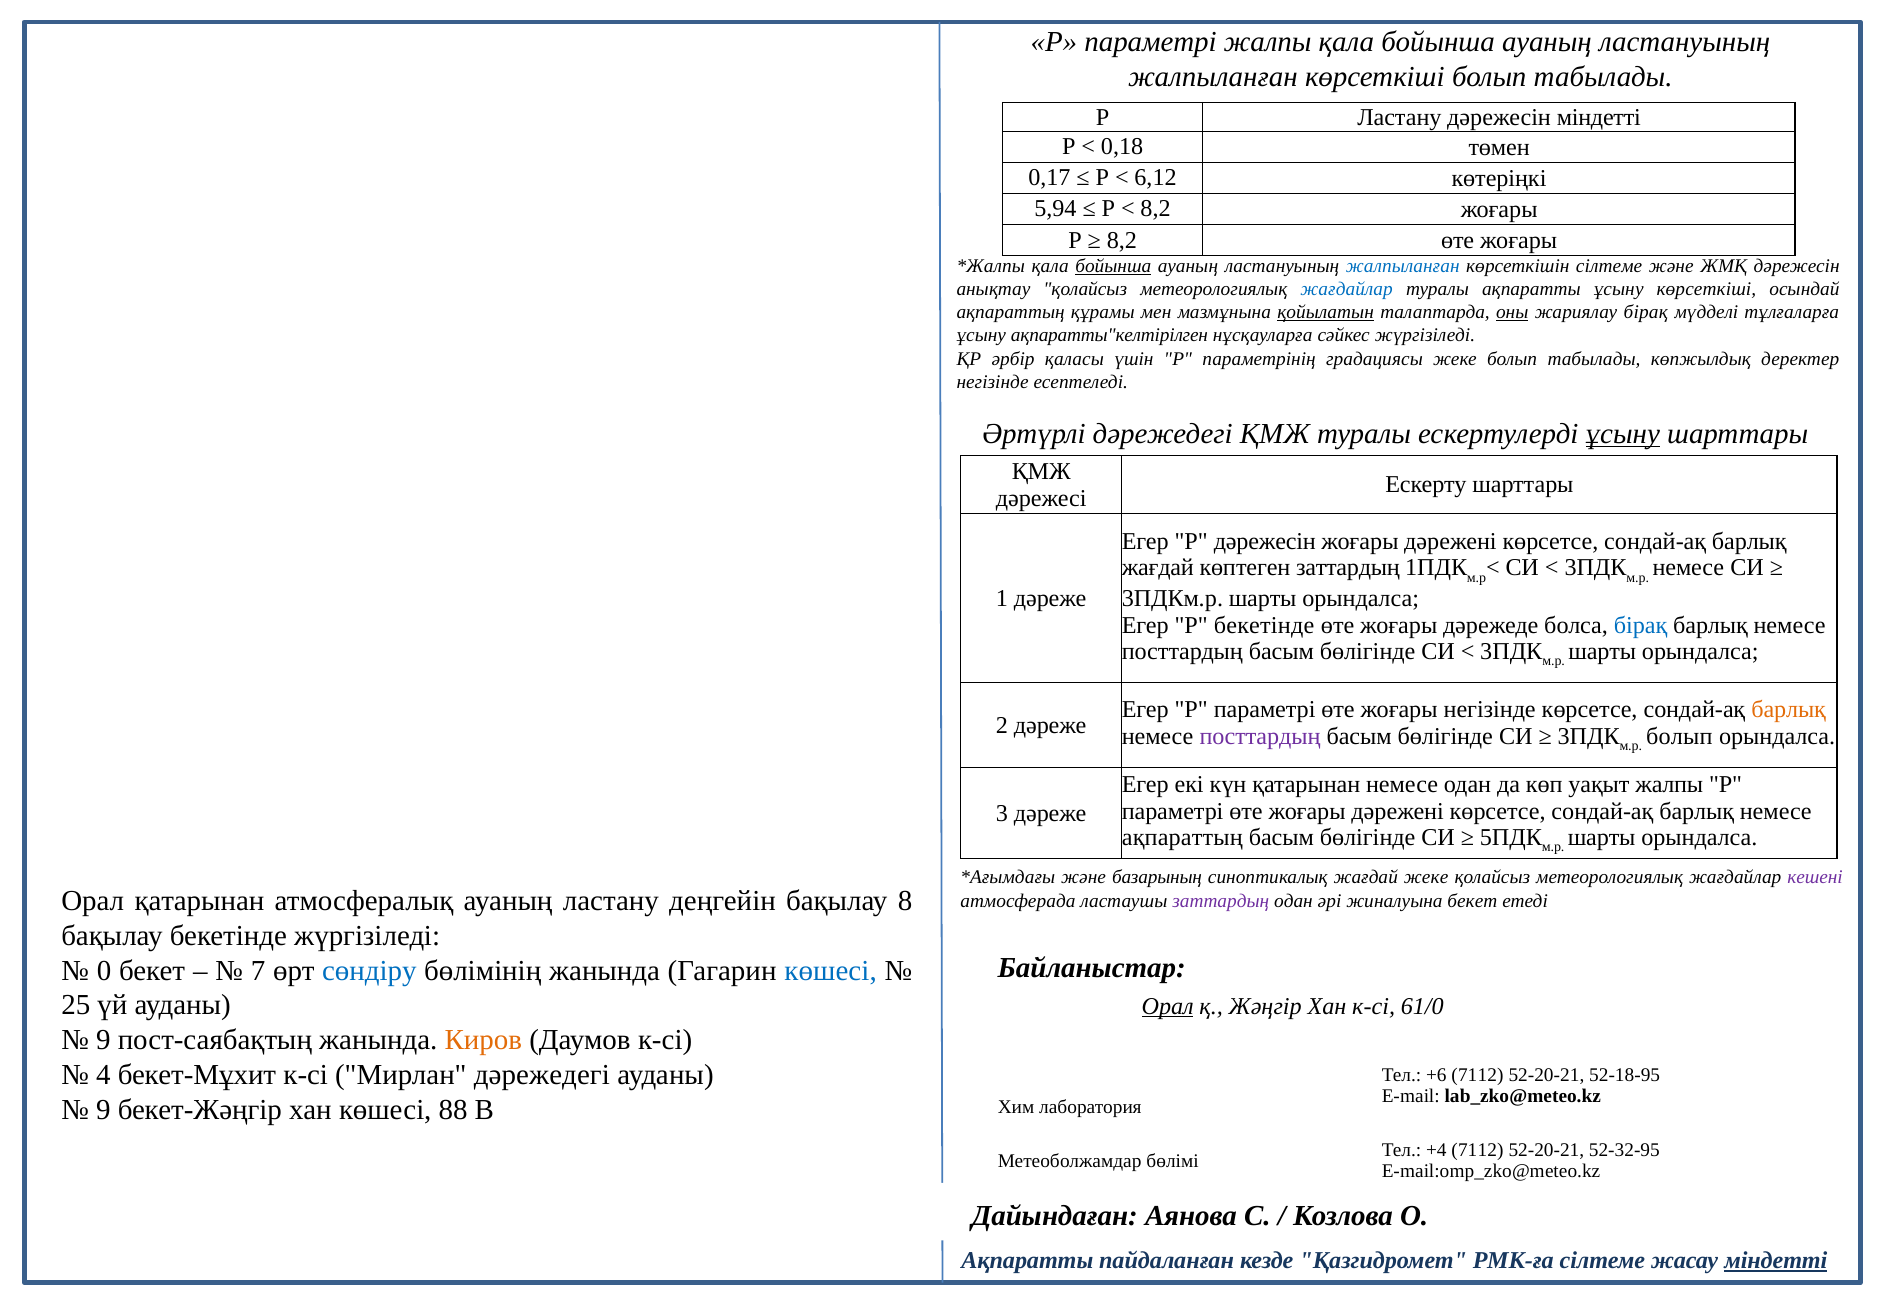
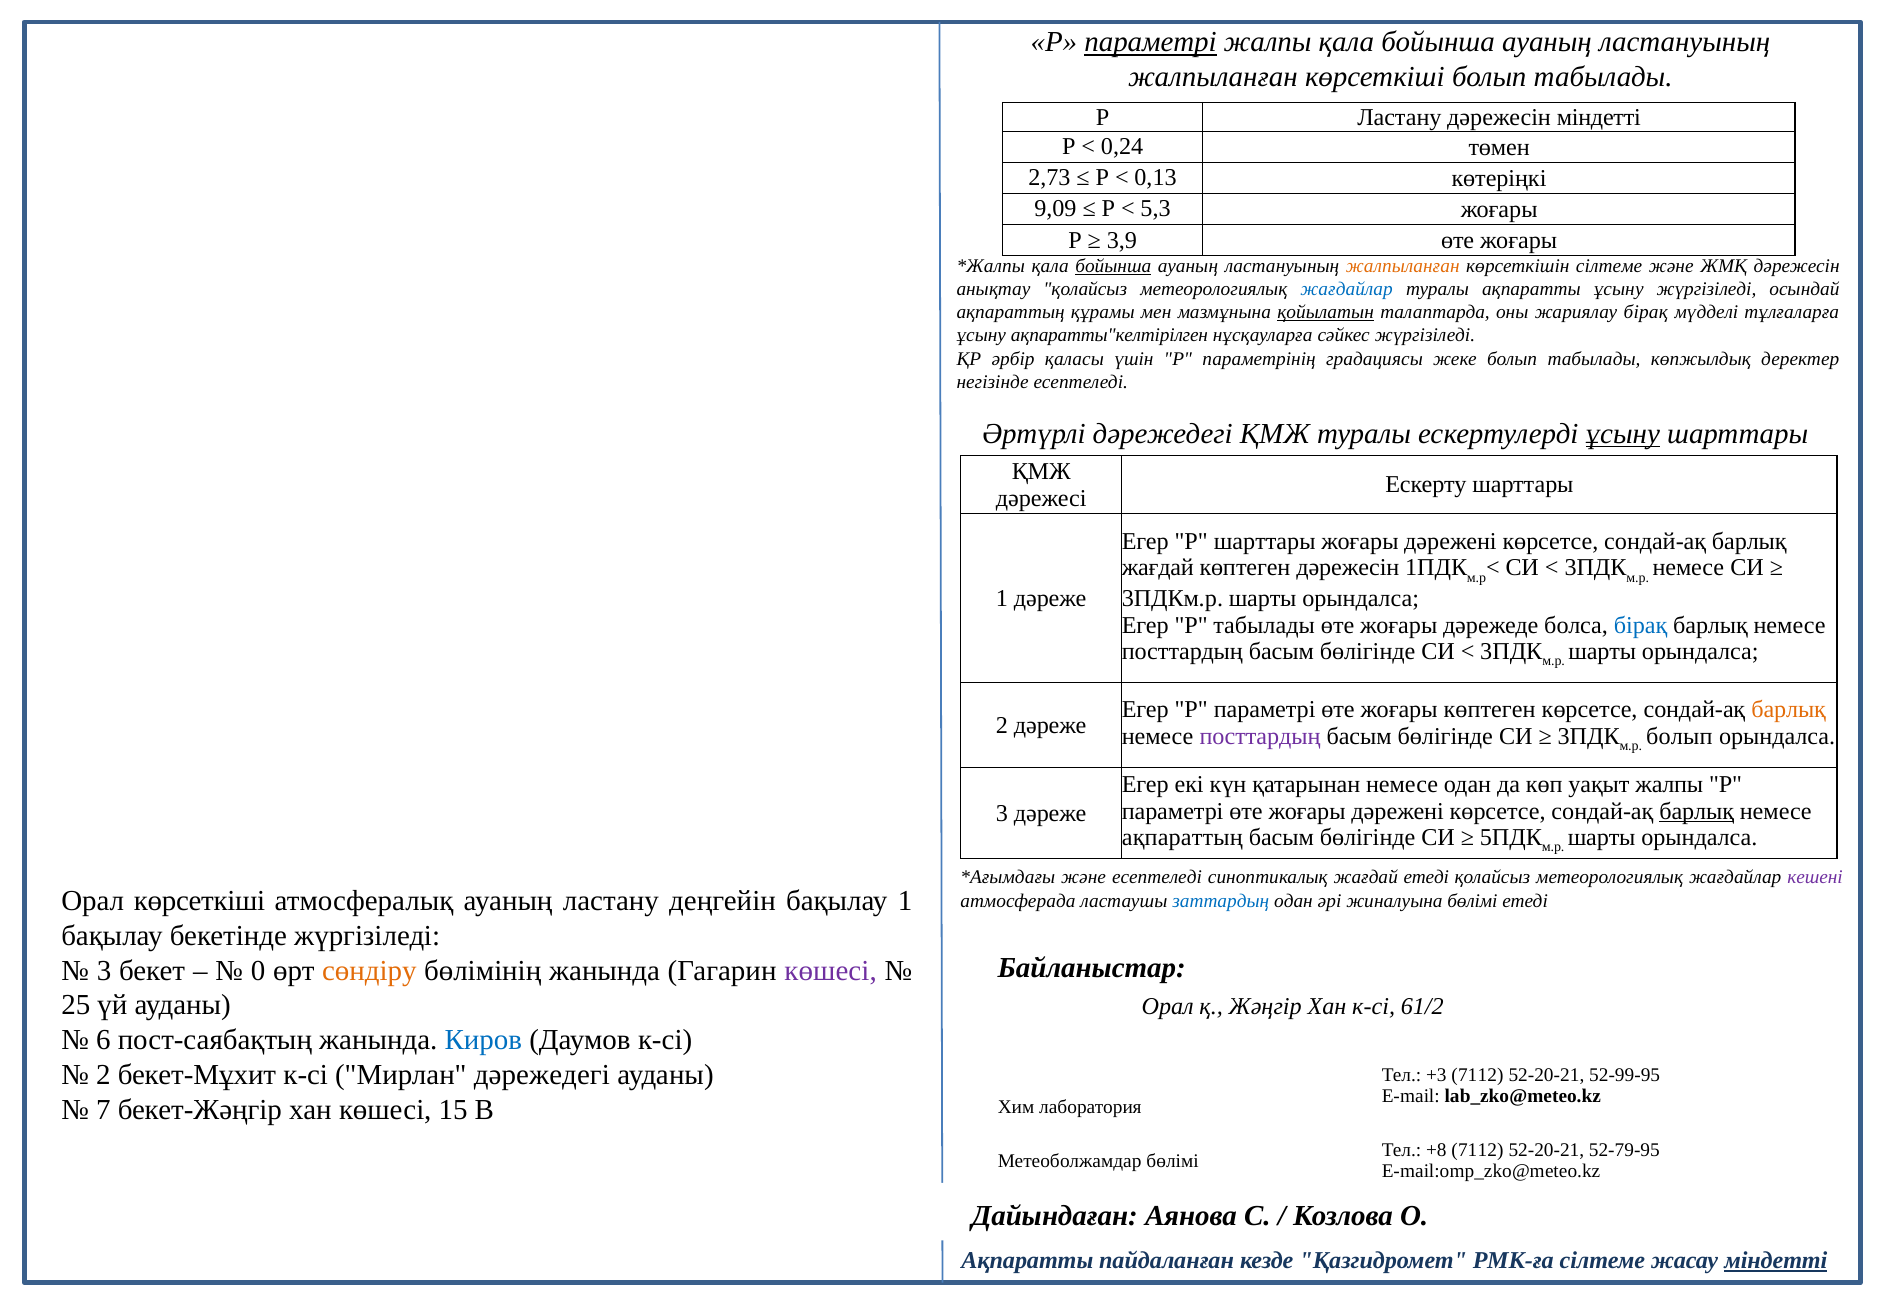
параметрі underline: none -> present (1151, 42)
0,18: 0,18 -> 0,24 (1122, 147)
0,17: 0,17 -> 2,73 (1049, 178)
6,12: 6,12 -> 0,13 (1156, 178)
5,94: 5,94 -> 9,09 (1055, 209)
8,2: 8,2 -> 5,3 (1156, 209)
8,2: 8,2 -> 3,9 (1122, 240)
жалпыланған colour: blue -> orange (1403, 266)
ұсыну көрсеткіші: көрсеткіші -> жүргізіледі (1706, 289)
оны underline: present -> none (1512, 312)
Р дәрежесін: дәрежесін -> шарттары (1265, 541)
көптеген заттардың: заттардың -> дәрежесін (1348, 568)
P бекетінде: бекетінде -> табылады (1264, 625)
жоғары негізінде: негізінде -> көптеген (1490, 710)
барлық underline: none -> present (1697, 811)
және базарының: базарының -> есептеледі (1157, 878)
жағдай жеке: жеке -> етеді (1426, 878)
Орал қатарынан: қатарынан -> көрсеткіші (200, 901)
бақылау 8: 8 -> 1 (905, 901)
заттардың colour: purple -> blue (1221, 901)
жиналуына бекет: бекет -> бөлімі (1472, 901)
0: 0 -> 3 (104, 970)
7: 7 -> 0 (258, 970)
сөндіру colour: blue -> orange (369, 970)
көшесі colour: blue -> purple (831, 970)
Орал underline: present -> none (1168, 1006)
61/0: 61/0 -> 61/2 (1422, 1006)
9: 9 -> 6 (103, 1040)
Киров colour: orange -> blue (483, 1040)
4: 4 -> 2 (103, 1075)
+6: +6 -> +3 (1436, 1075)
52-18-95: 52-18-95 -> 52-99-95 (1625, 1075)
9: 9 -> 7 (103, 1110)
88: 88 -> 15 (453, 1110)
+4: +4 -> +8 (1436, 1150)
52-32-95: 52-32-95 -> 52-79-95 (1624, 1150)
